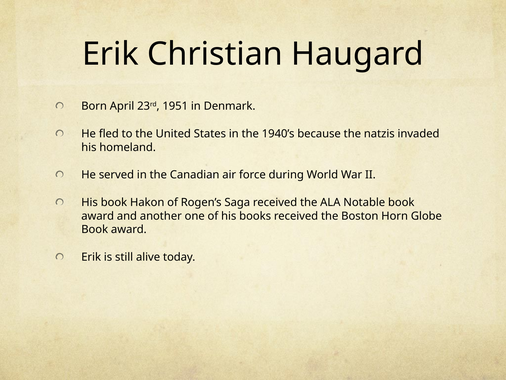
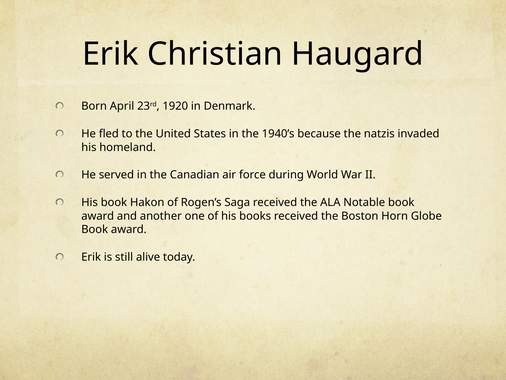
1951: 1951 -> 1920 (175, 106)
